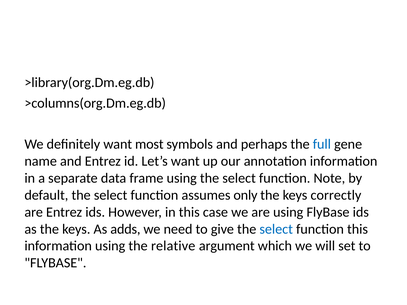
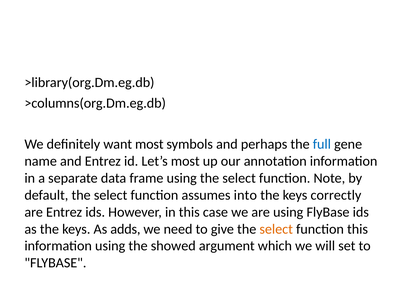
Let’s want: want -> most (185, 161)
only: only -> into (245, 195)
select colour: blue -> orange (276, 229)
relative: relative -> showed (173, 246)
